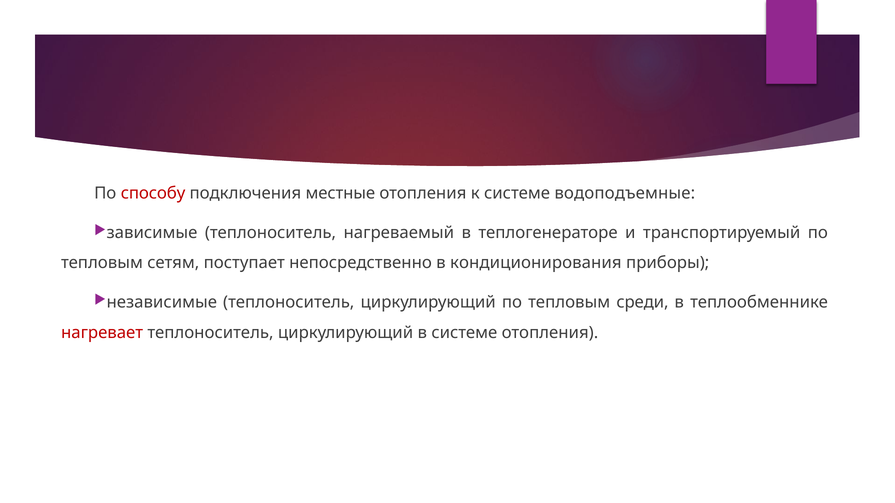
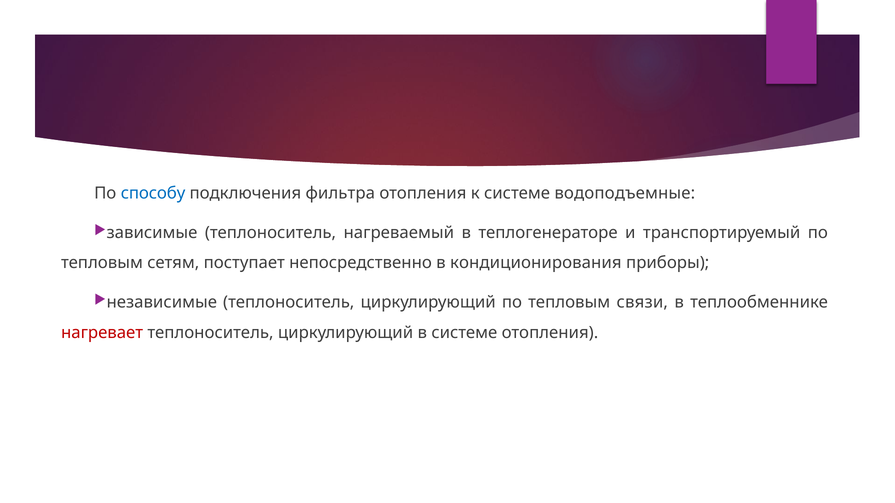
способу colour: red -> blue (153, 193)
местные: местные -> фильтра (340, 193)
среди: среди -> связи (642, 303)
